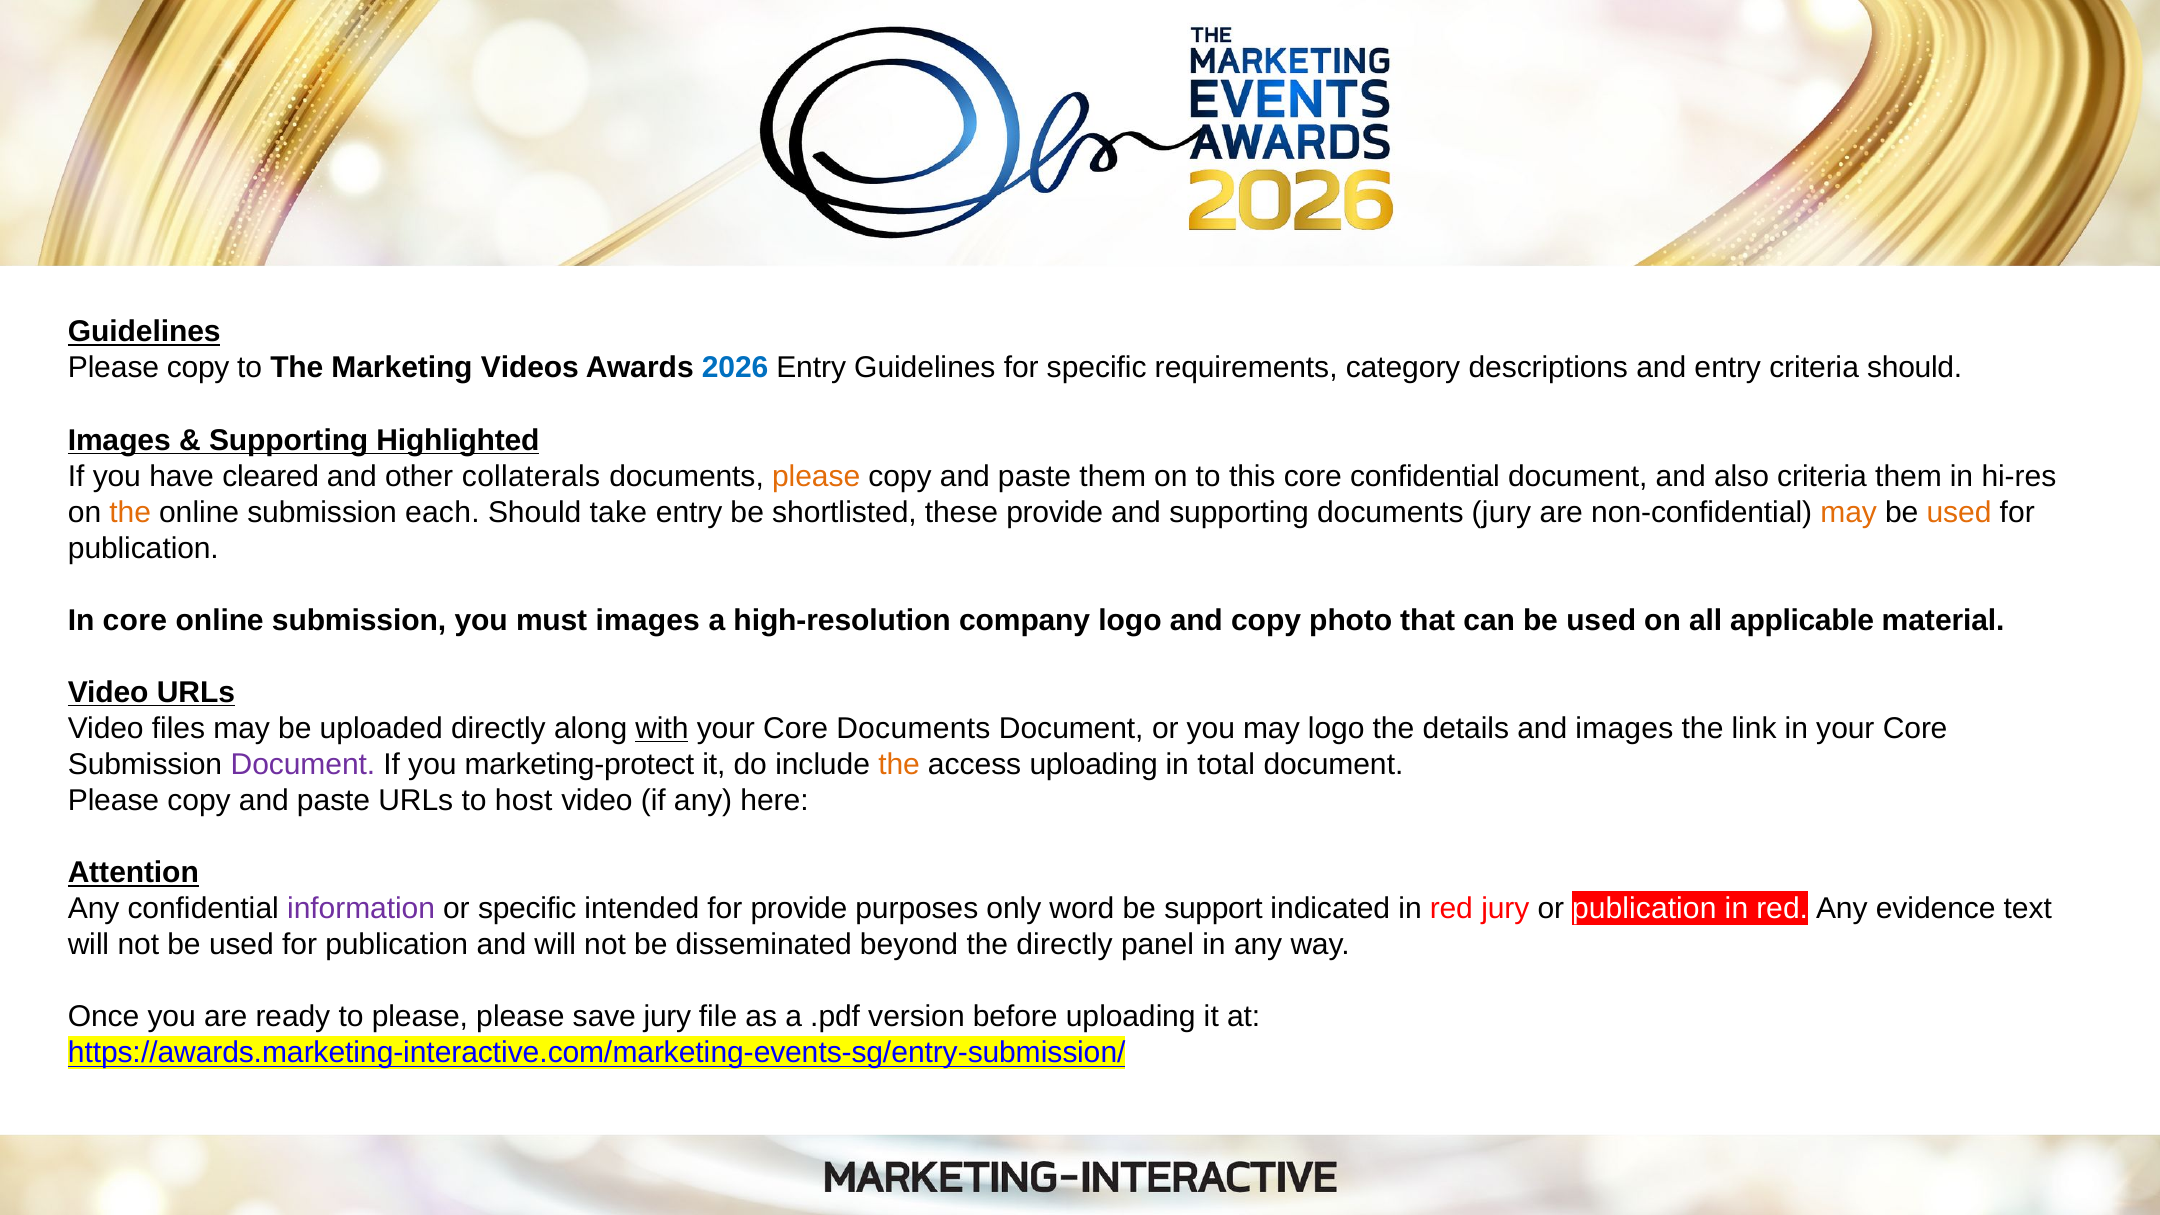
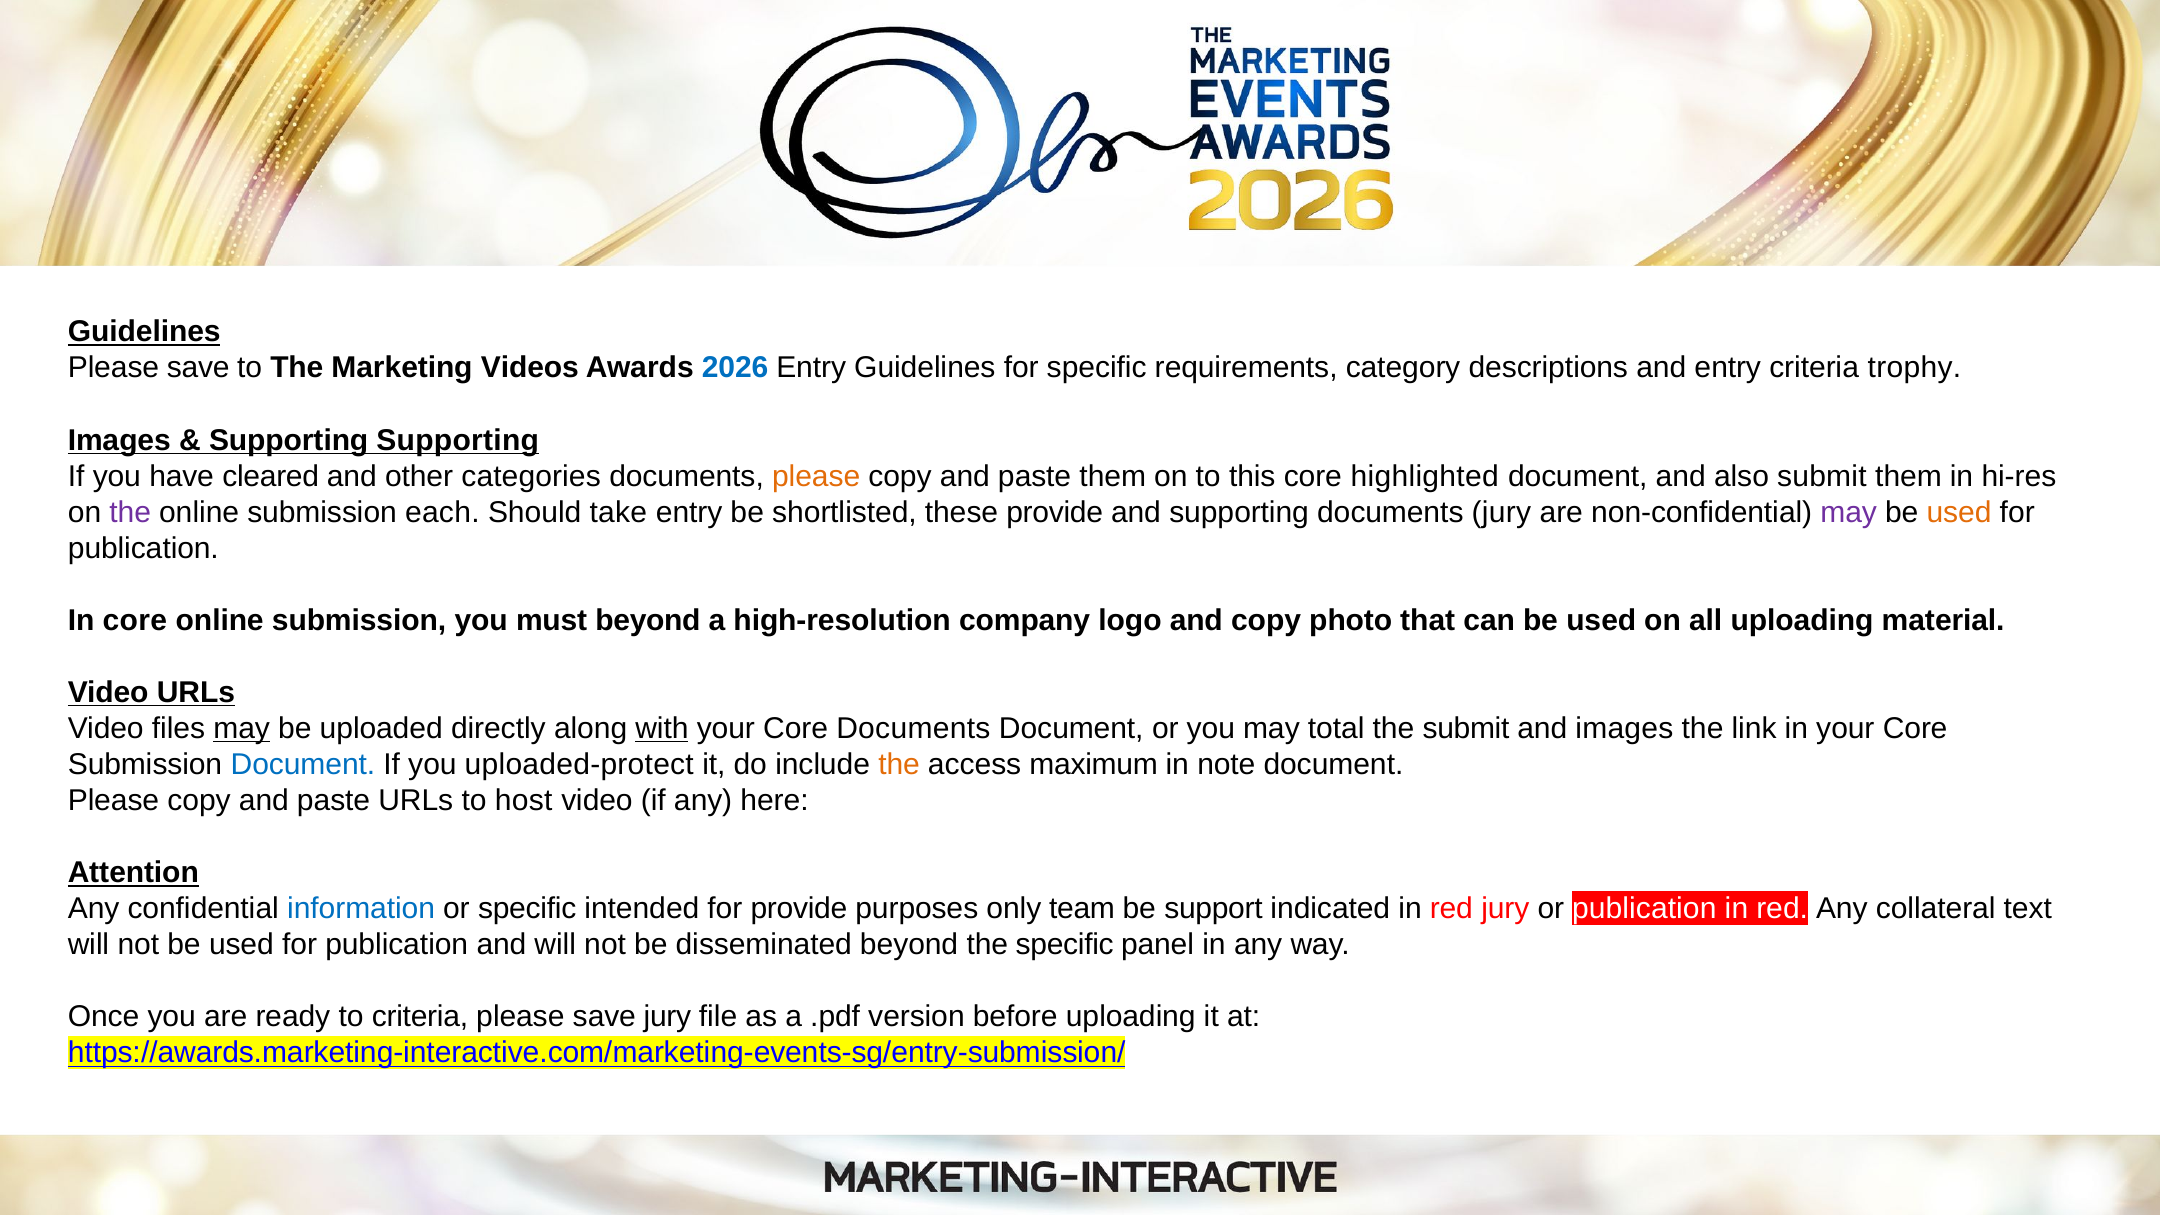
copy: copy -> save (198, 368)
criteria should: should -> trophy (1914, 368)
Supporting Highlighted: Highlighted -> Supporting (458, 440)
collaterals: collaterals -> categories (531, 476)
core confidential: confidential -> highlighted (1425, 476)
also criteria: criteria -> submit (1822, 476)
the colour: orange -> purple (130, 512)
may colour: orange -> purple (1849, 512)
must images: images -> beyond (648, 620)
all applicable: applicable -> uploading (1802, 620)
may underline: none -> present (242, 729)
may logo: logo -> total (1336, 729)
the details: details -> submit (1466, 729)
Document colour: purple -> blue (303, 765)
marketing-protect: marketing-protect -> uploaded-protect (579, 765)
access uploading: uploading -> maximum (1094, 765)
total: total -> note (1226, 765)
information colour: purple -> blue (361, 909)
word: word -> team (1082, 909)
evidence: evidence -> collateral (1936, 909)
the directly: directly -> specific (1065, 945)
to please: please -> criteria (420, 1017)
